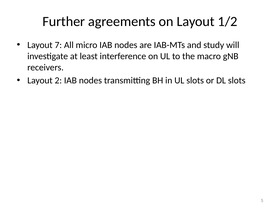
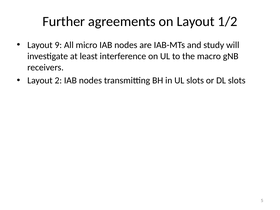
7: 7 -> 9 (58, 45)
